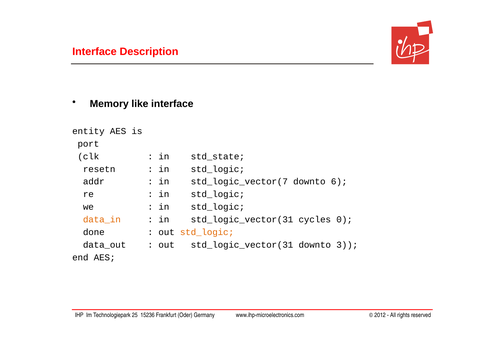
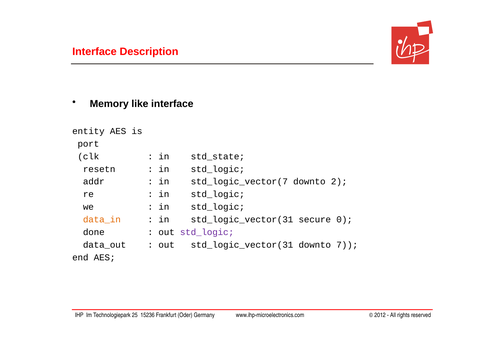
6: 6 -> 2 (339, 182)
cycles: cycles -> secure (315, 220)
std_logic colour: orange -> purple (207, 232)
3: 3 -> 7 (347, 245)
